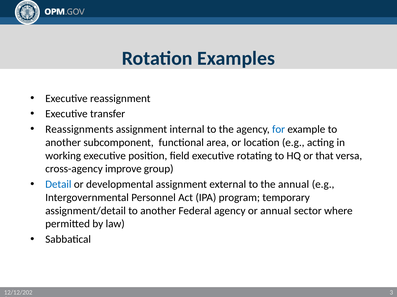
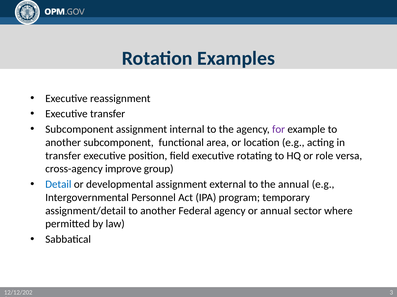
Reassignments: Reassignments -> Subcomponent (79, 130)
for colour: blue -> purple (279, 130)
working: working -> transfer (63, 156)
that: that -> role (324, 156)
